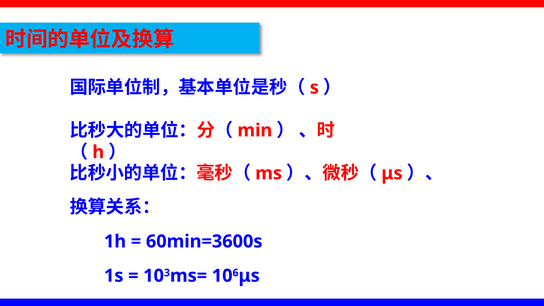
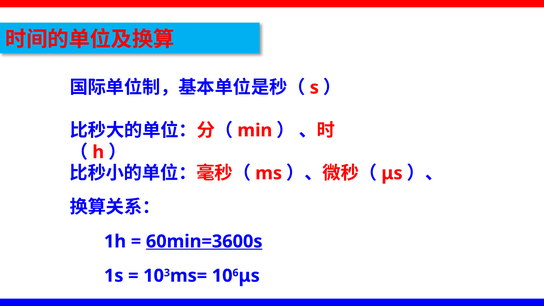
60min=3600s underline: none -> present (204, 241)
